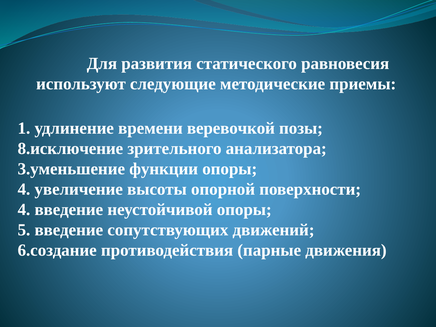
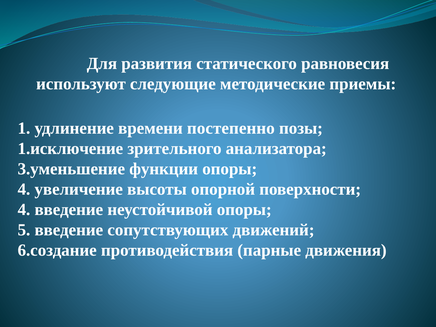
веревочкой: веревочкой -> постепенно (231, 128)
8.исключение: 8.исключение -> 1.исключение (70, 149)
